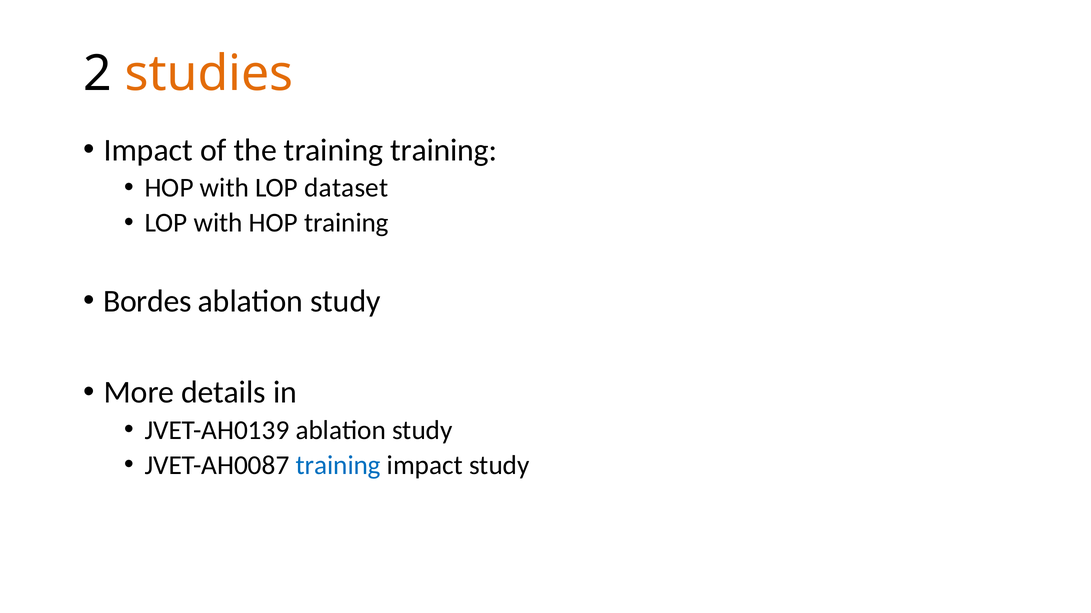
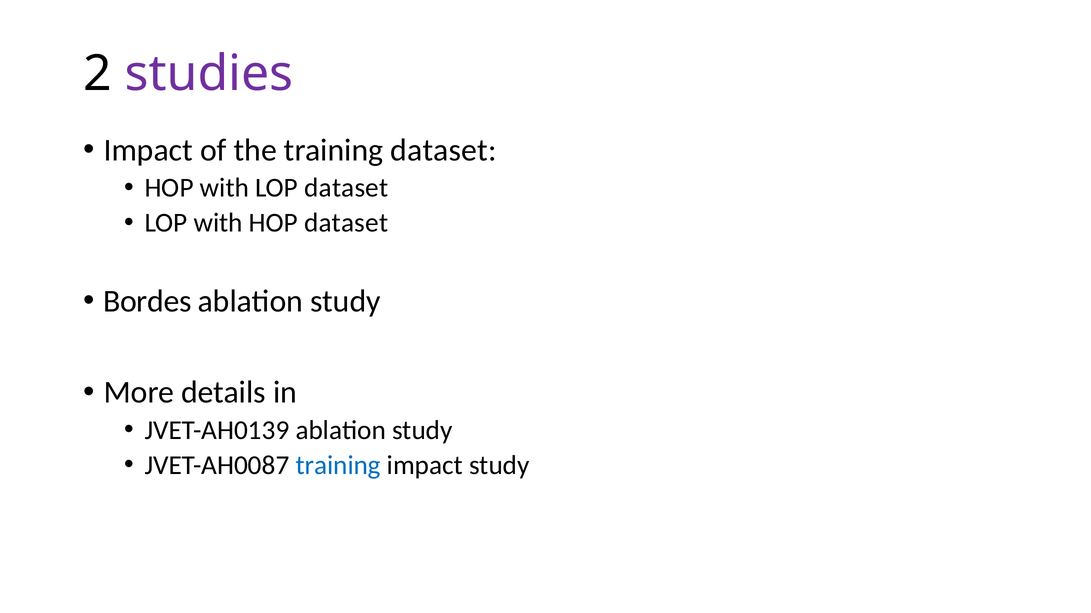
studies colour: orange -> purple (209, 74)
training training: training -> dataset (444, 150)
HOP training: training -> dataset (346, 223)
